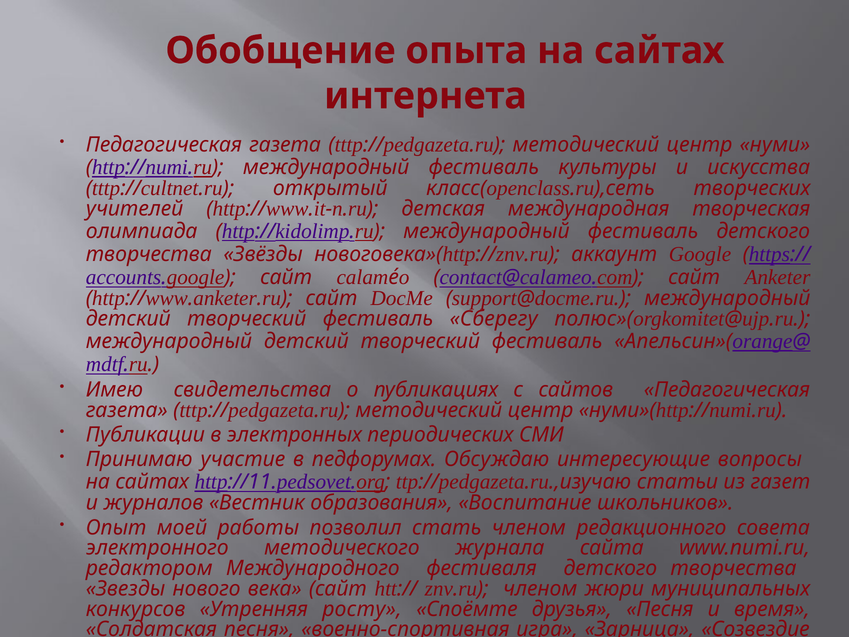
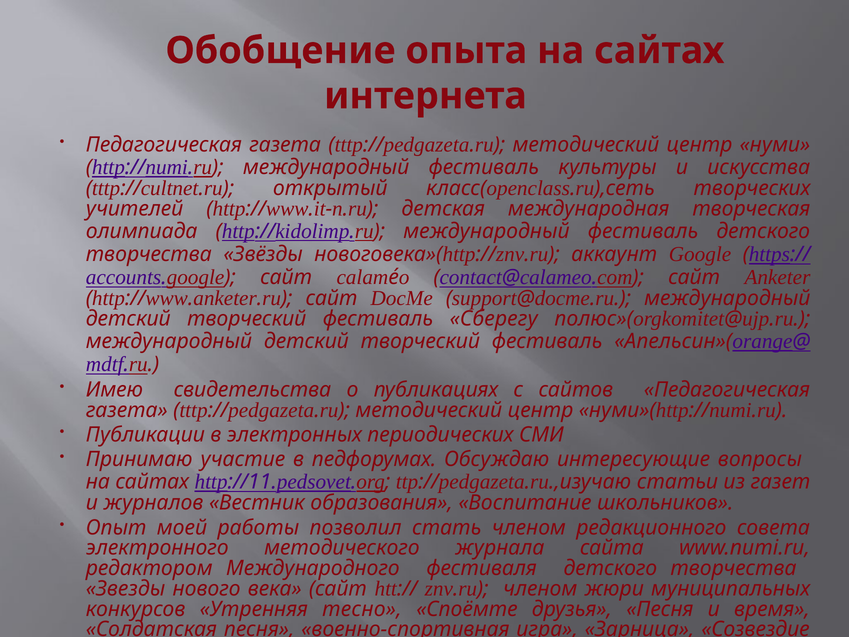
росту: росту -> тесно (362, 609)
